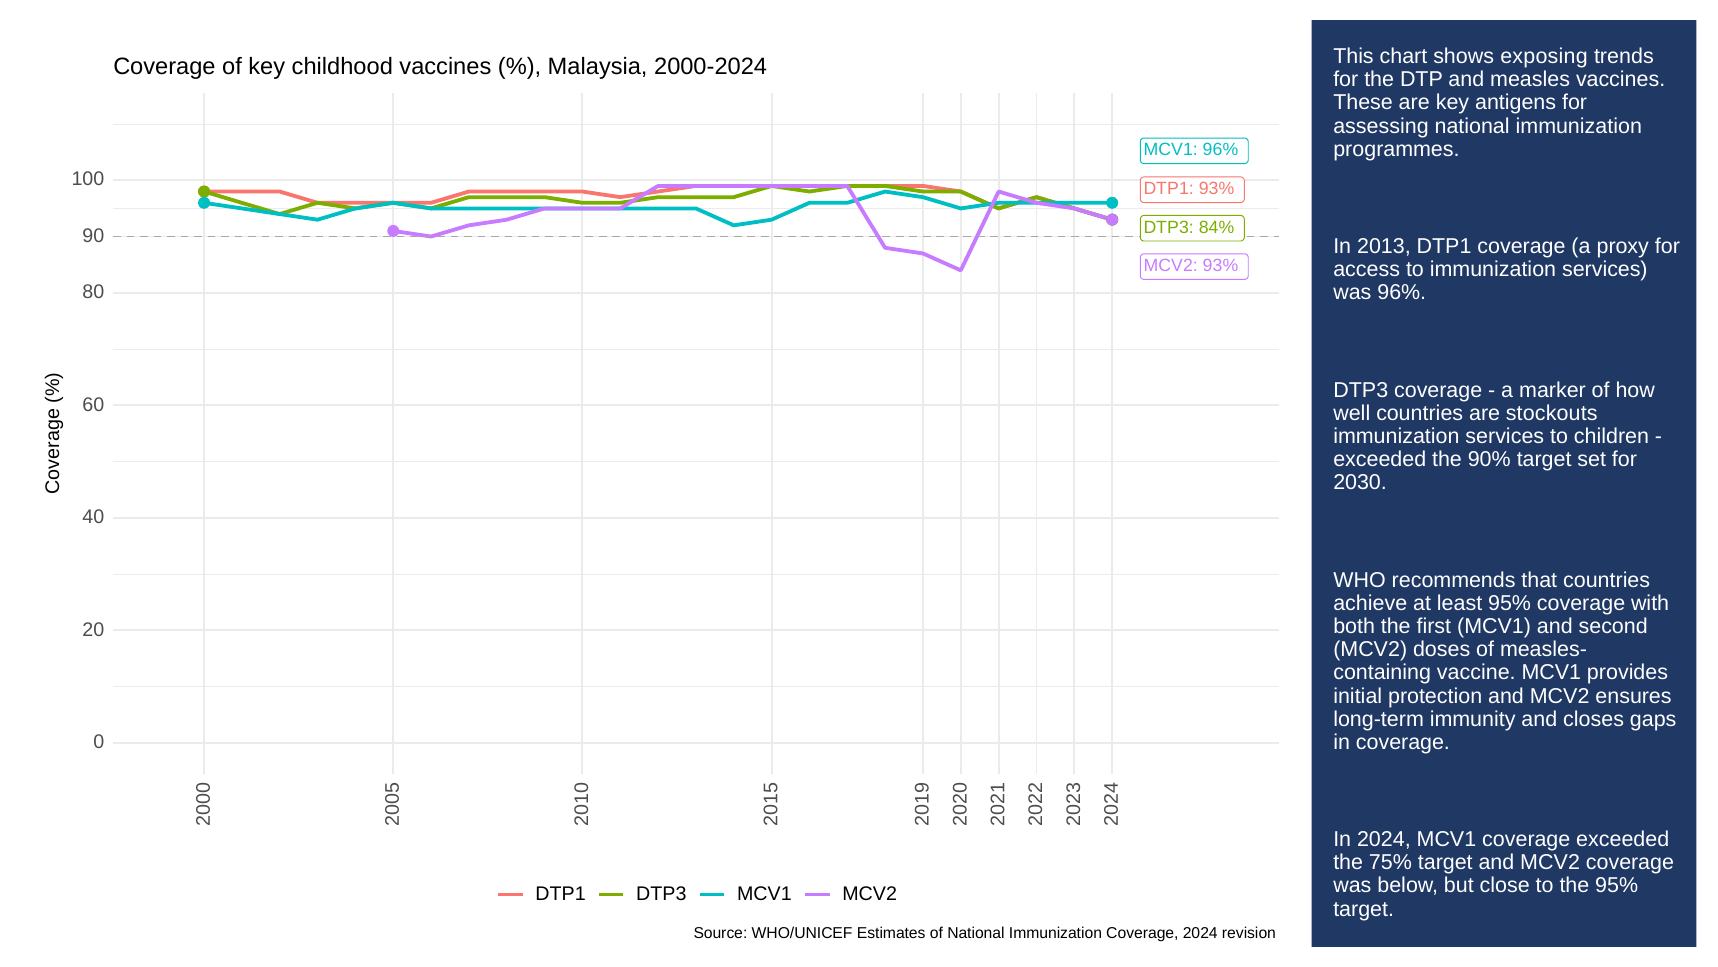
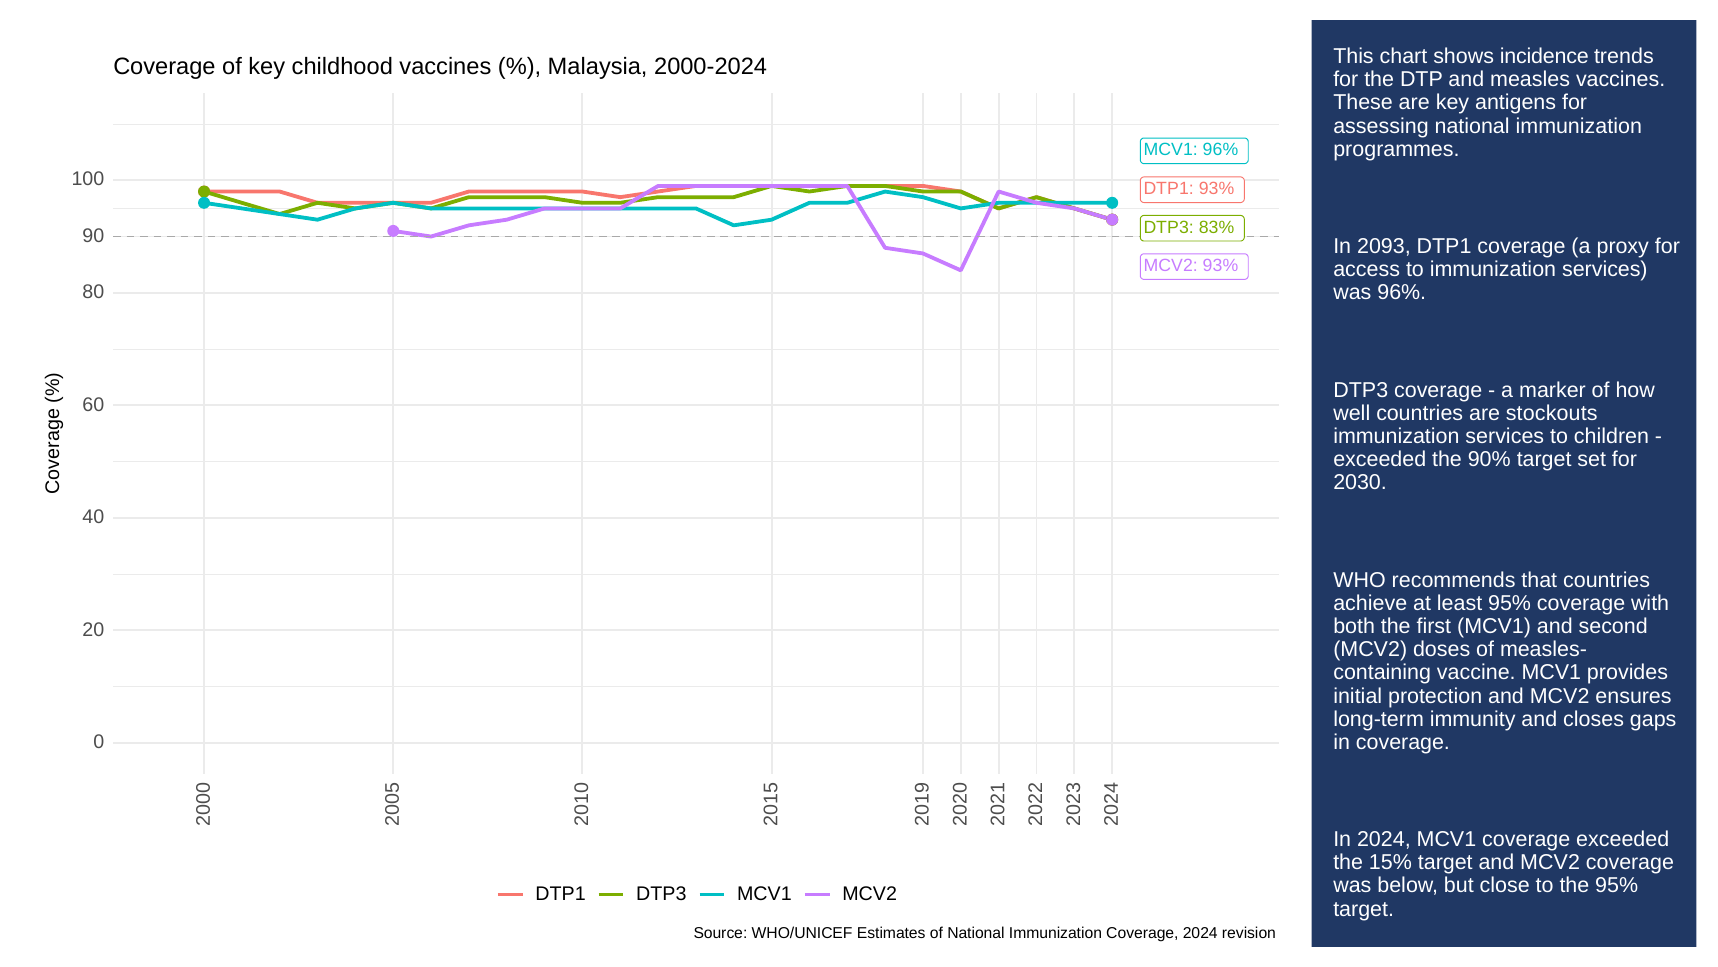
exposing: exposing -> incidence (1544, 56)
84%: 84% -> 83% (1217, 227)
2013: 2013 -> 2093 (1384, 246)
75%: 75% -> 15% (1390, 862)
